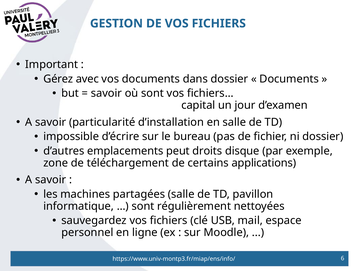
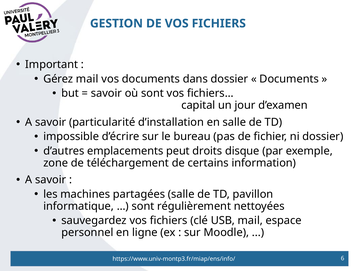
Gérez avec: avec -> mail (87, 79)
applications: applications -> information (264, 163)
